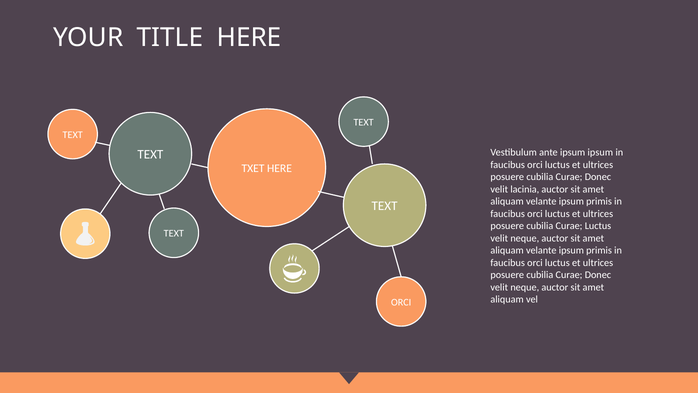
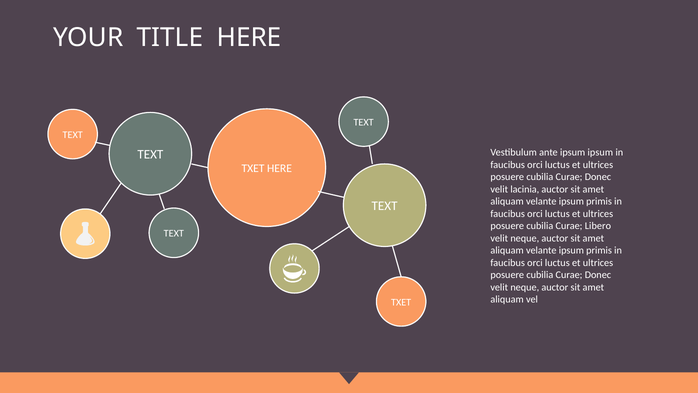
Curae Luctus: Luctus -> Libero (598, 226)
ORCI: ORCI -> TXET (401, 302)
